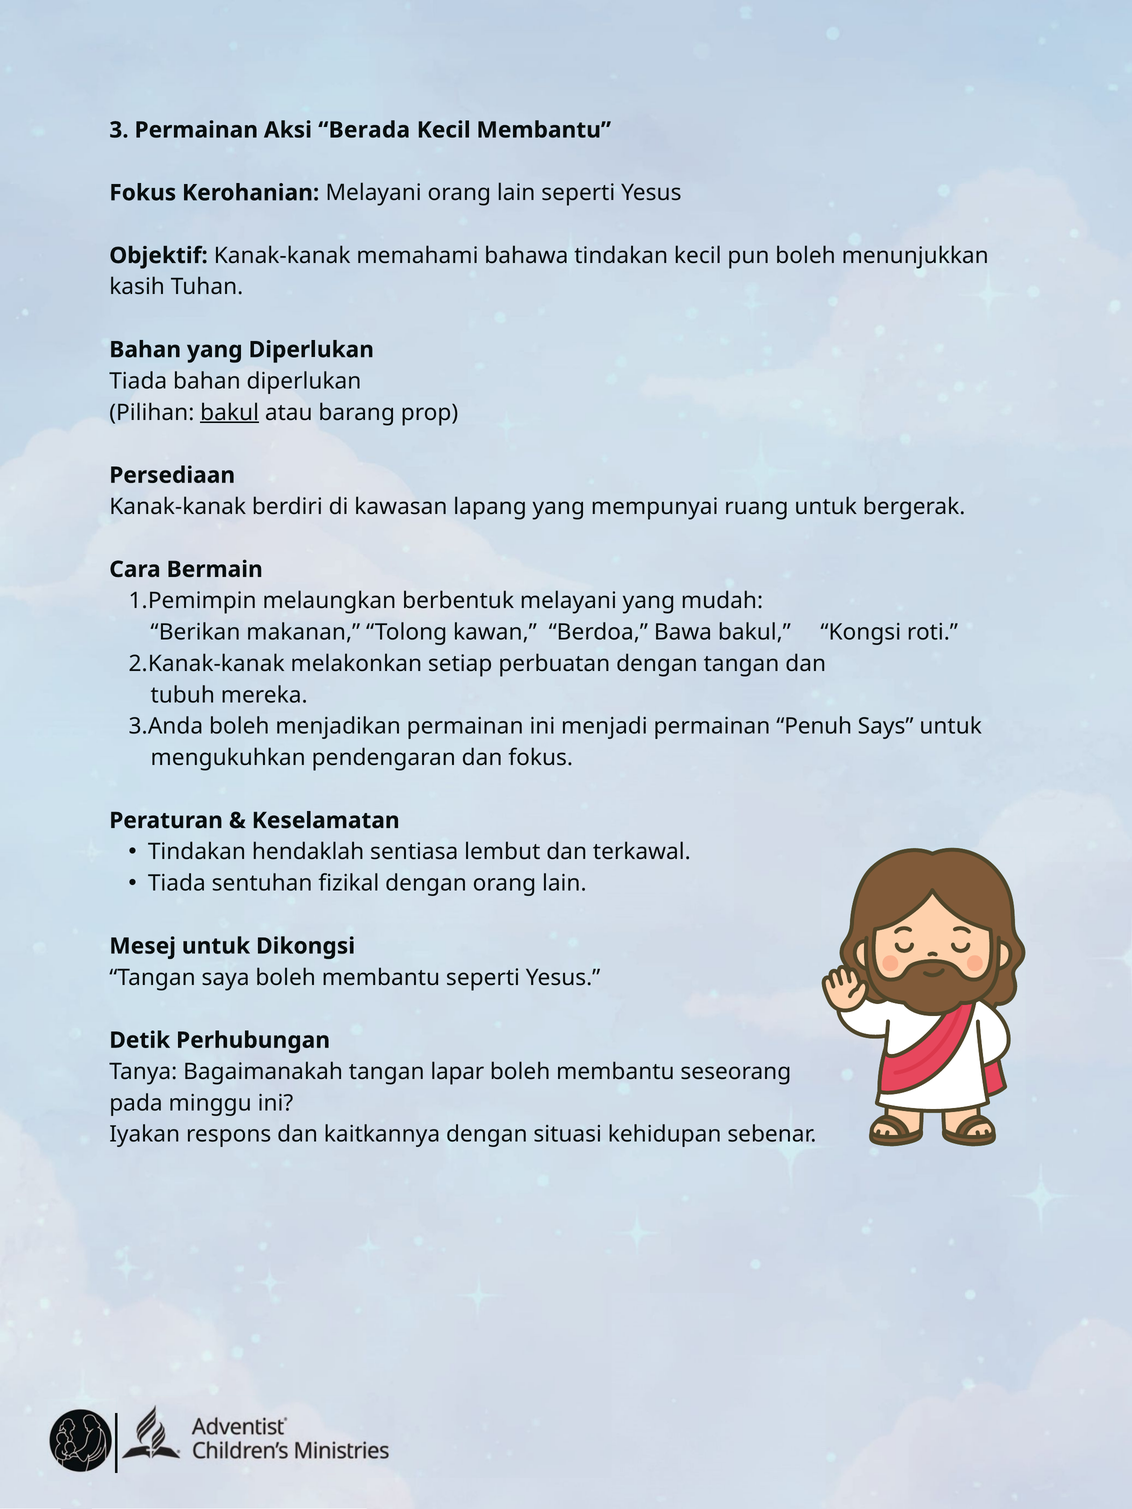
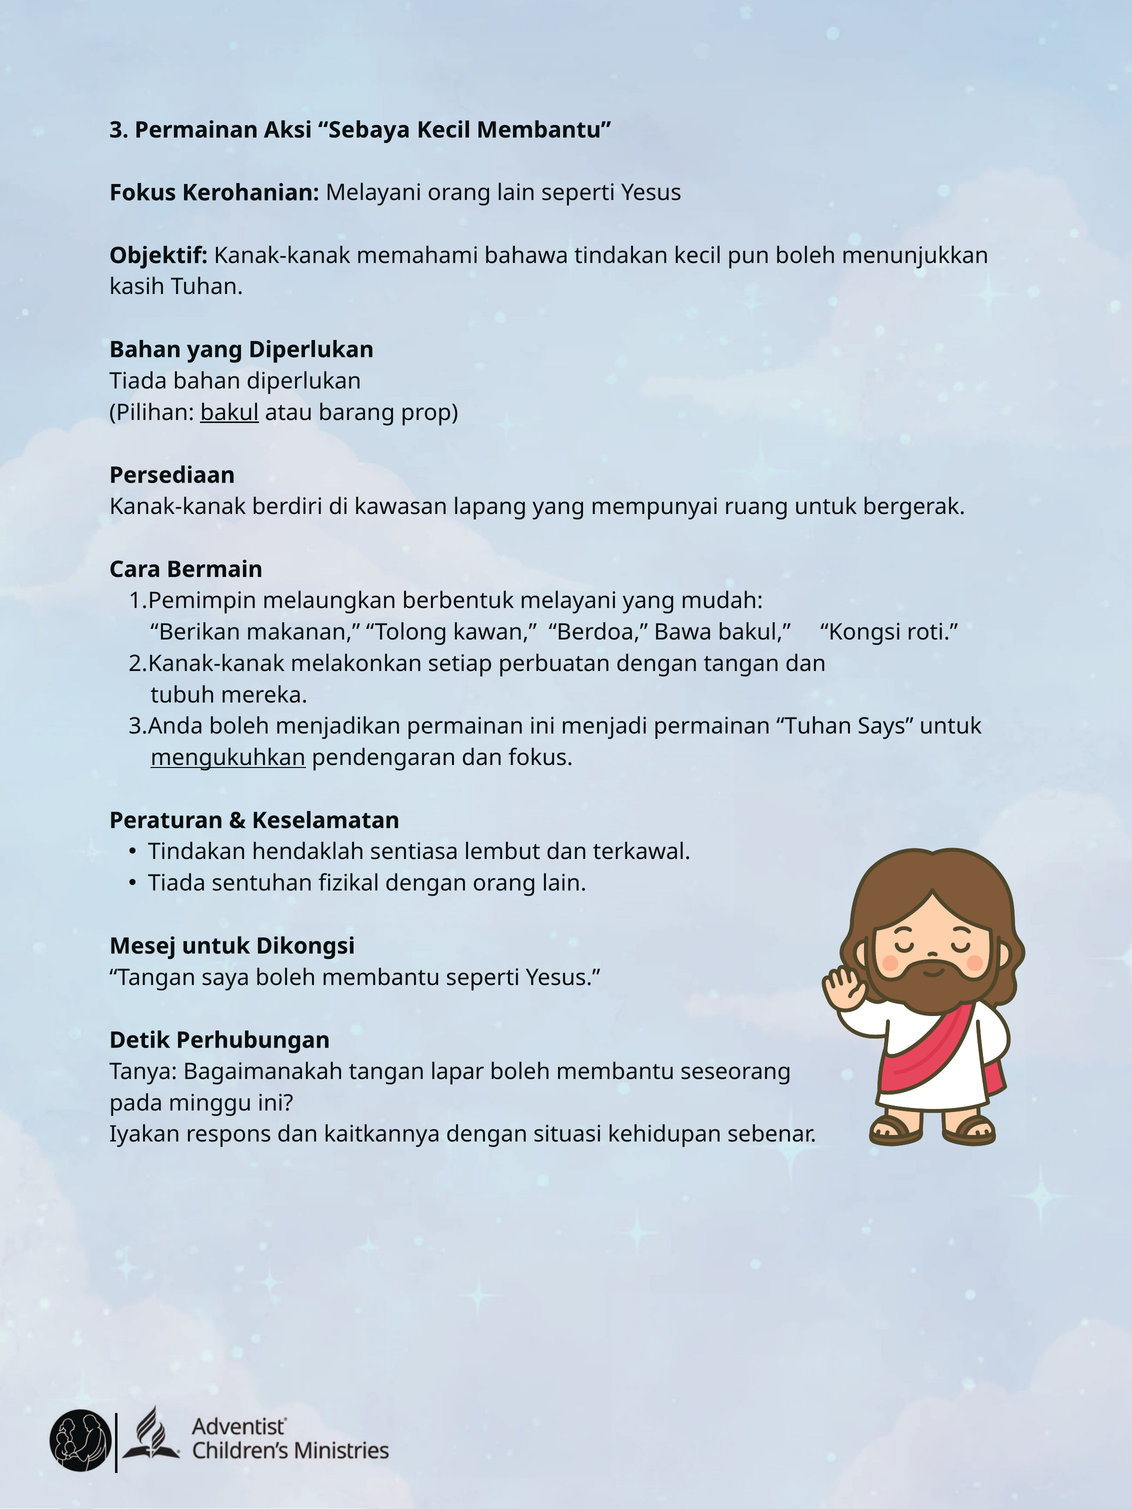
Berada: Berada -> Sebaya (364, 130)
permainan Penuh: Penuh -> Tuhan (814, 727)
mengukuhkan underline: none -> present (228, 758)
